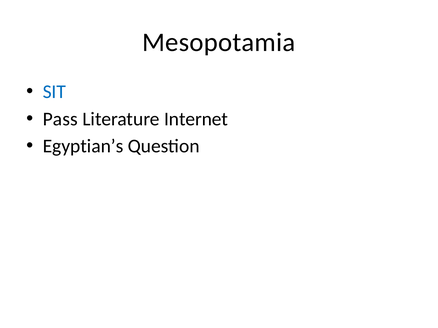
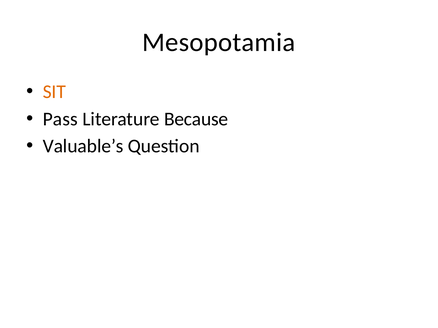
SIT colour: blue -> orange (54, 92)
Internet: Internet -> Because (196, 119)
Egyptian’s: Egyptian’s -> Valuable’s (83, 146)
